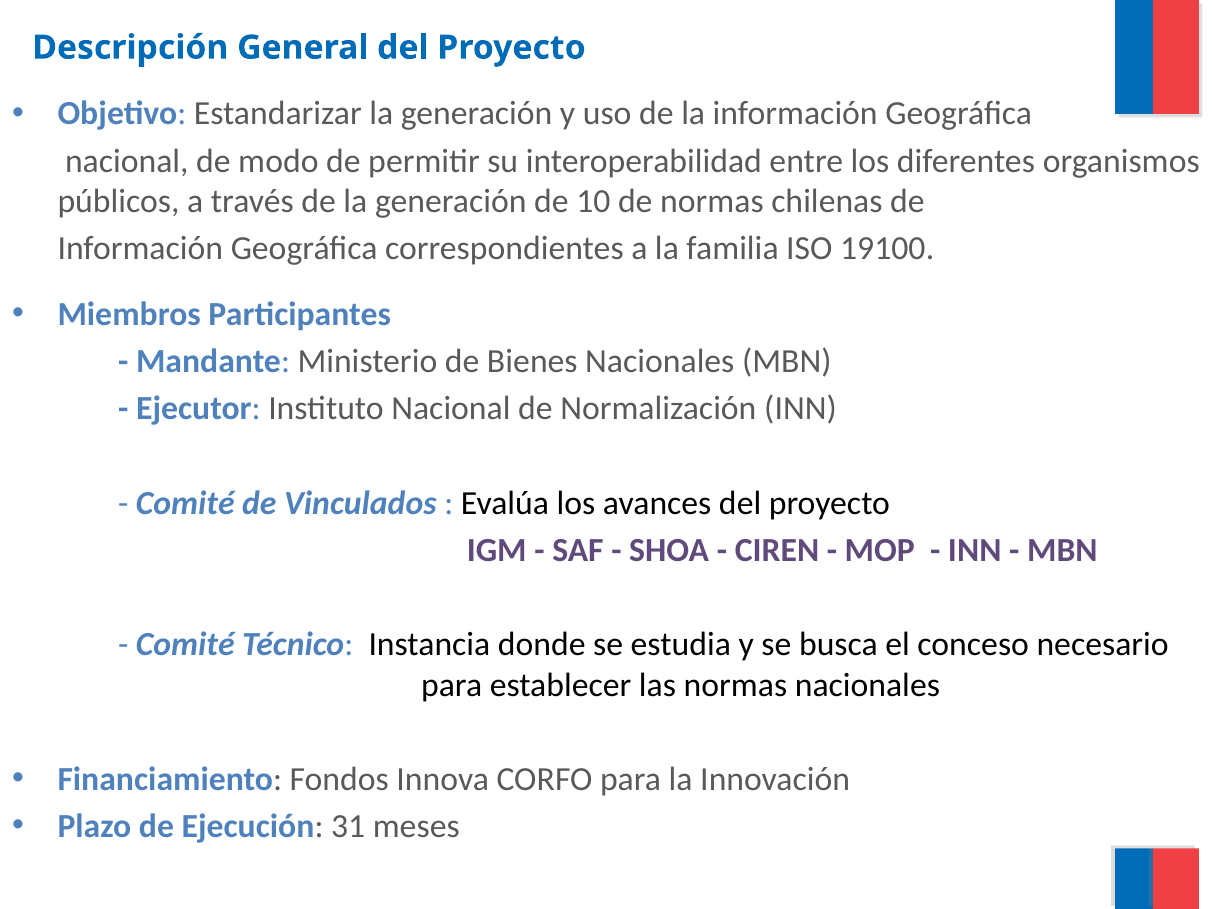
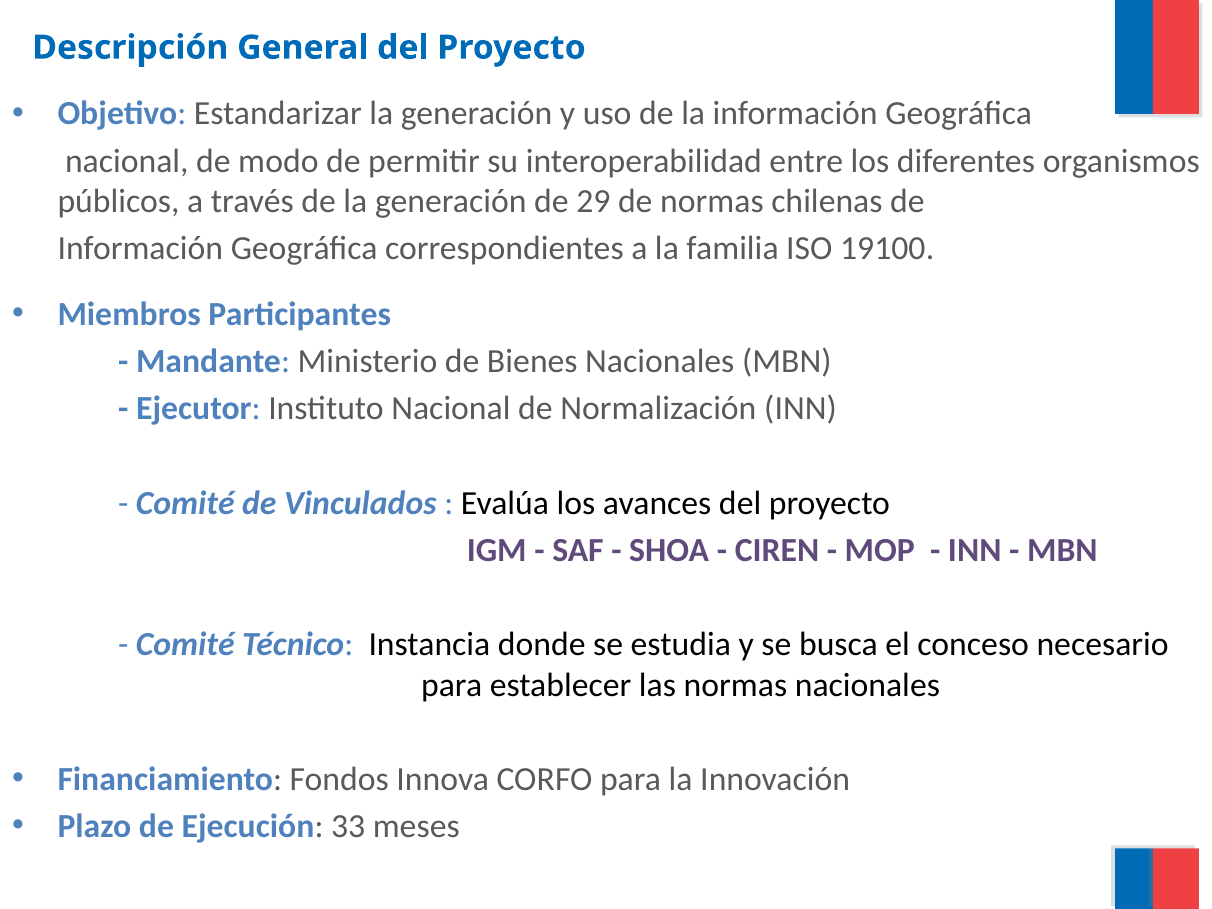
10: 10 -> 29 (593, 201)
31: 31 -> 33 (348, 826)
